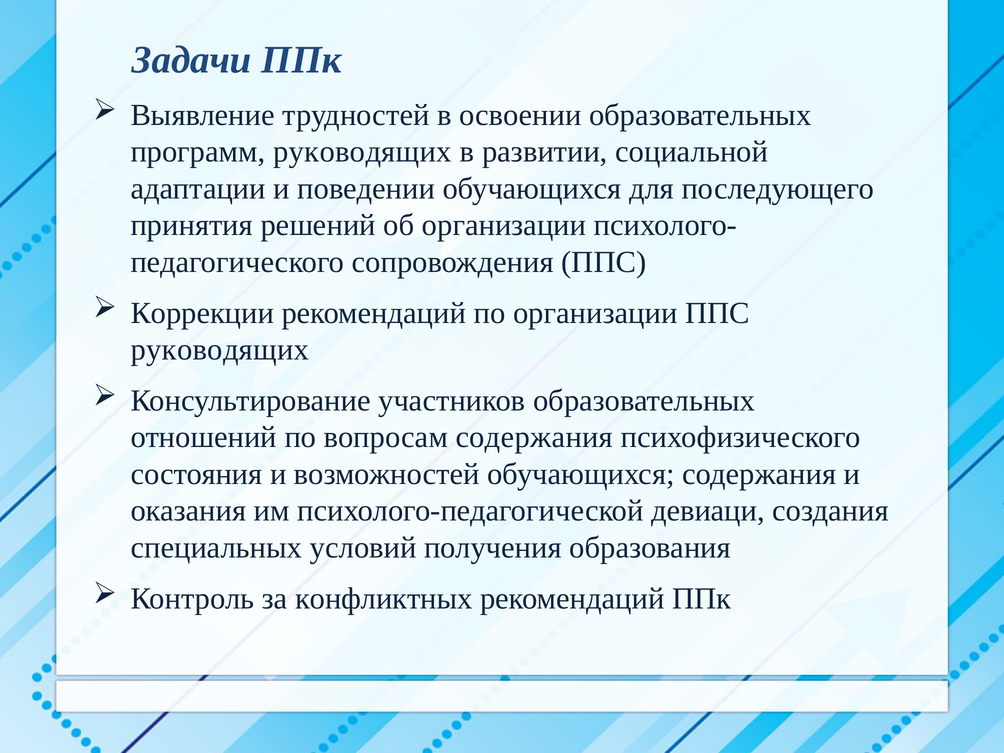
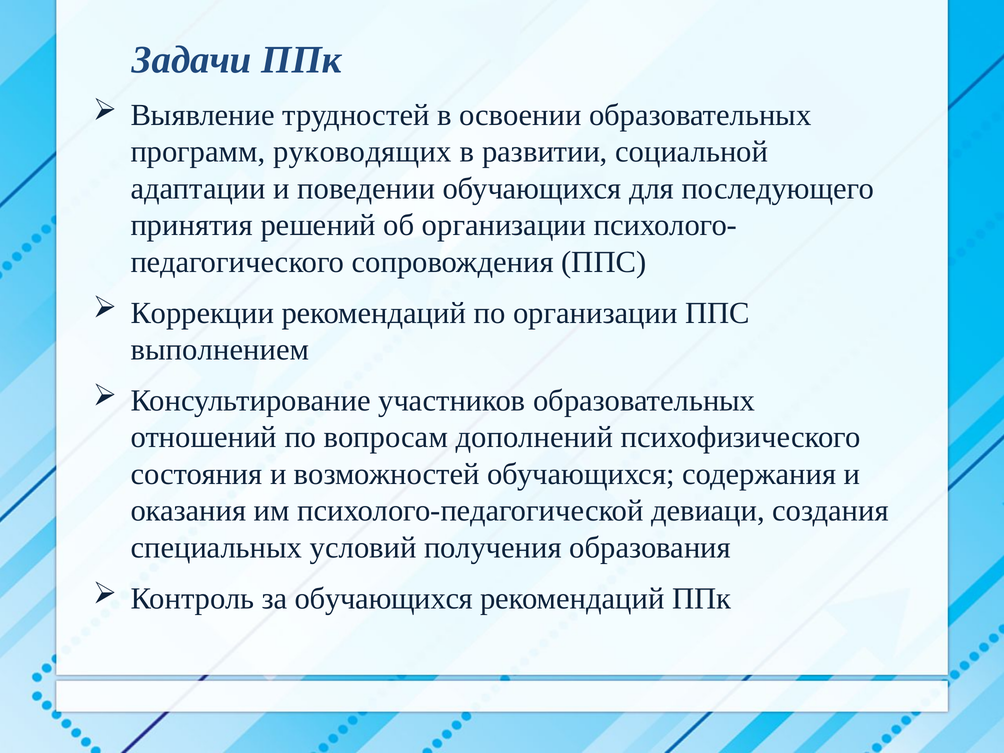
руководящих: руководящих -> выполнением (220, 350)
вопросам содержания: содержания -> дополнений (534, 437)
за конфликтных: конфликтных -> обучающихся (384, 598)
